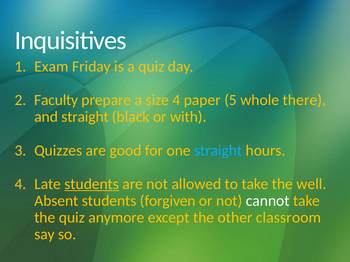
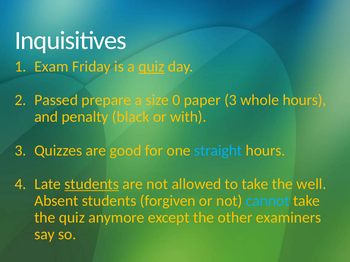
quiz underline: none -> present (151, 67)
Faculty: Faculty -> Passed (56, 100)
size 4: 4 -> 0 (176, 100)
paper 5: 5 -> 3 (231, 100)
whole there: there -> hours (305, 100)
and straight: straight -> penalty (85, 117)
cannot colour: white -> light blue (268, 201)
classroom: classroom -> examiners (289, 218)
